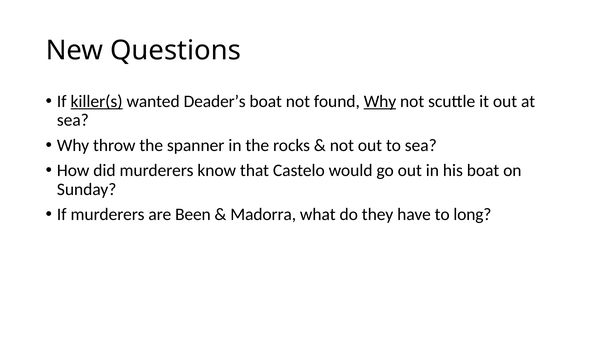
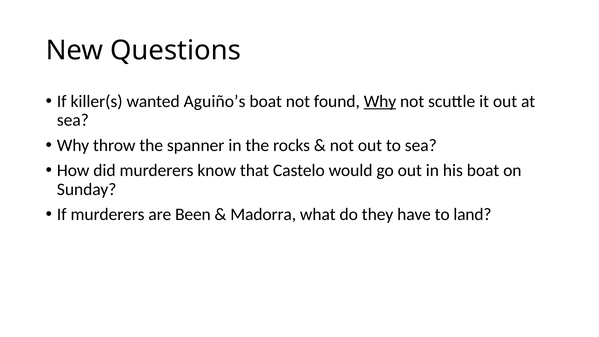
killer(s underline: present -> none (97, 101)
Deader’s: Deader’s -> Aguiño’s (215, 101)
long: long -> land (472, 214)
